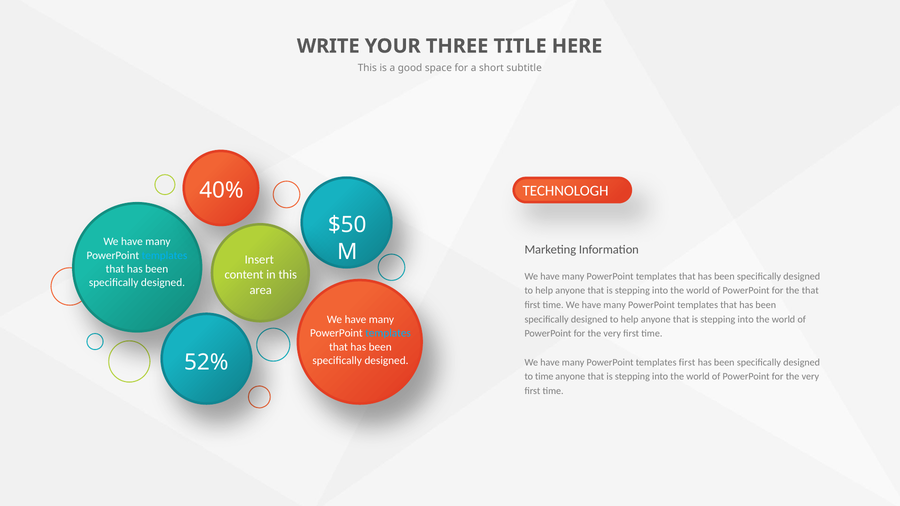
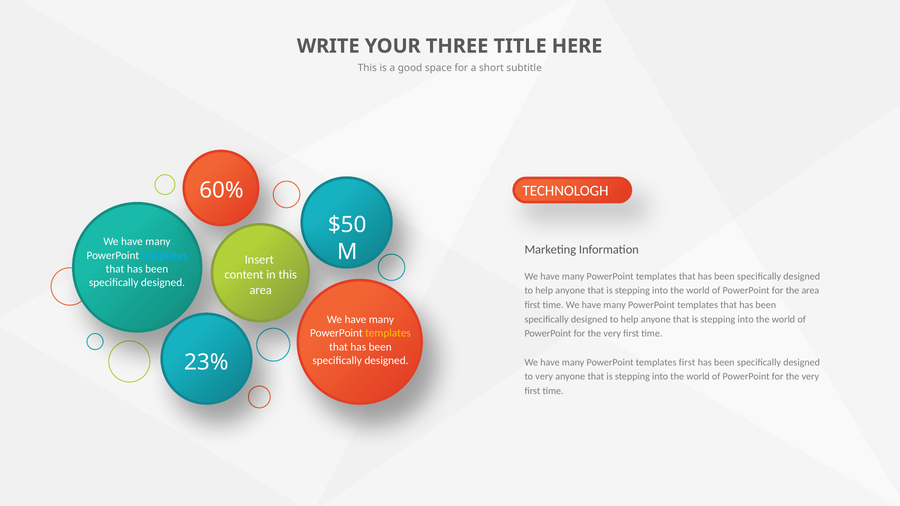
40%: 40% -> 60% (221, 190)
the that: that -> area (810, 291)
templates colour: light blue -> yellow (388, 333)
52%: 52% -> 23% (206, 362)
to time: time -> very (544, 377)
